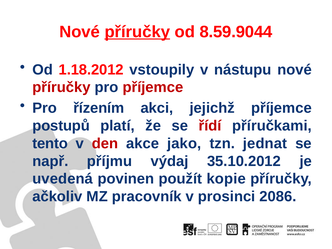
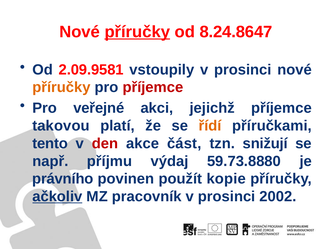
8.59.9044: 8.59.9044 -> 8.24.8647 (236, 32)
1.18.2012: 1.18.2012 -> 2.09.9581 (91, 70)
vstoupily v nástupu: nástupu -> prosinci (243, 70)
příručky colour: red -> orange (61, 87)
řízením: řízením -> veřejné (99, 108)
postupů: postupů -> takovou (61, 126)
řídí colour: red -> orange (210, 126)
jako: jako -> část (184, 143)
jednat: jednat -> snižují (265, 143)
35.10.2012: 35.10.2012 -> 59.73.8880 (244, 161)
uvedená: uvedená -> právního (63, 179)
ačkoliv underline: none -> present (57, 197)
2086: 2086 -> 2002 (278, 197)
